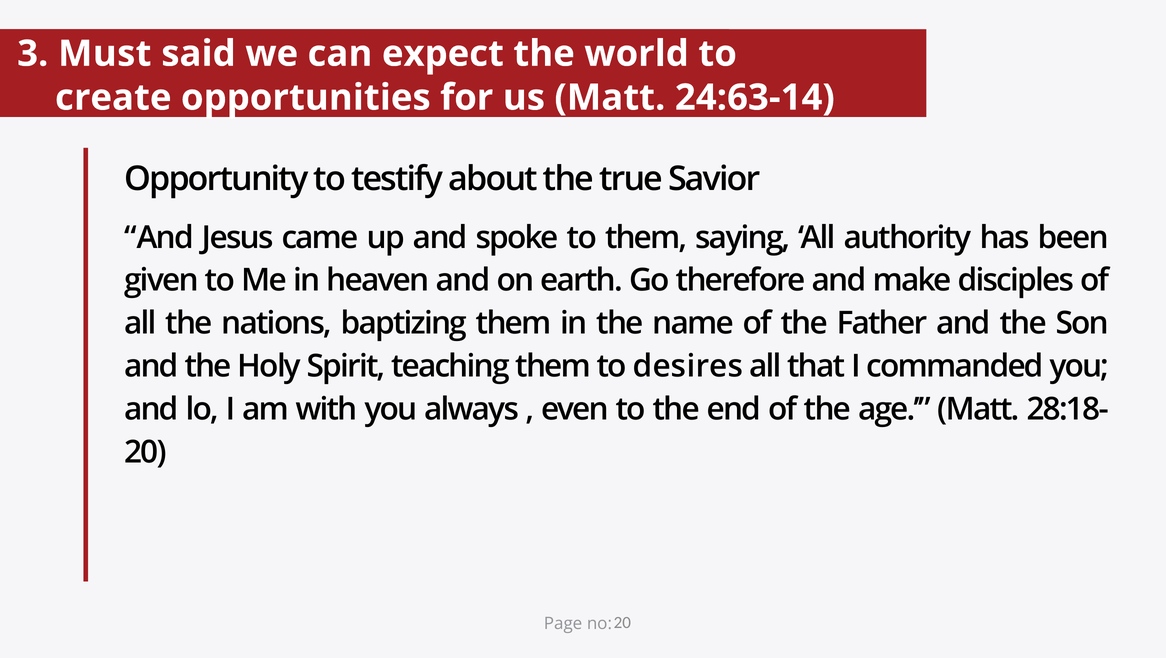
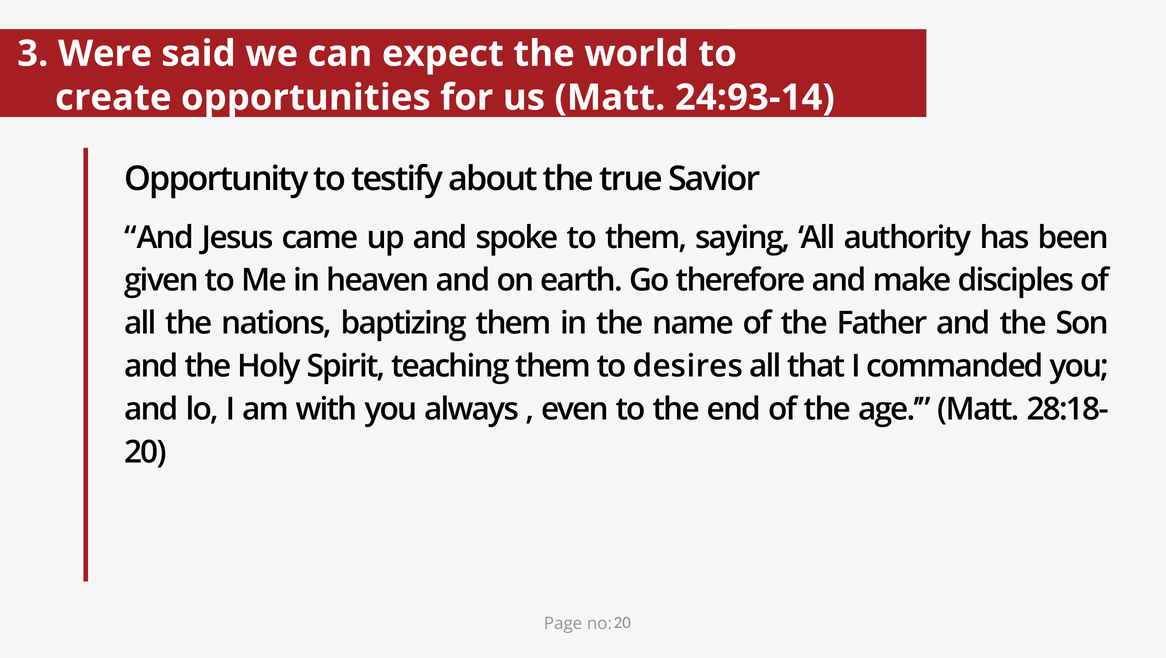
Must: Must -> Were (105, 54)
24:63-14: 24:63-14 -> 24:93-14 (755, 97)
